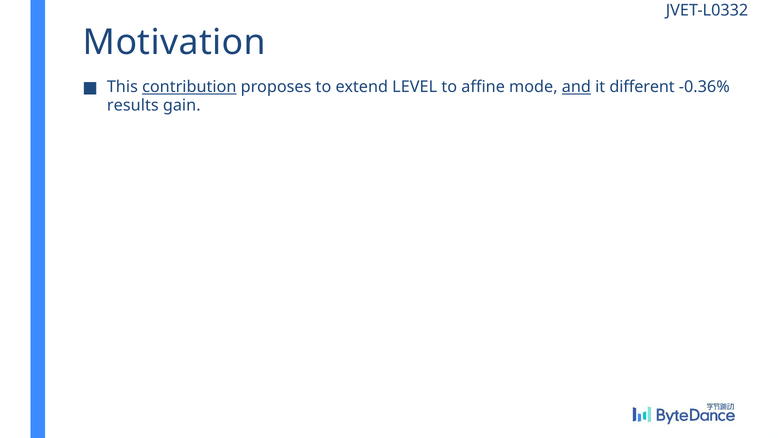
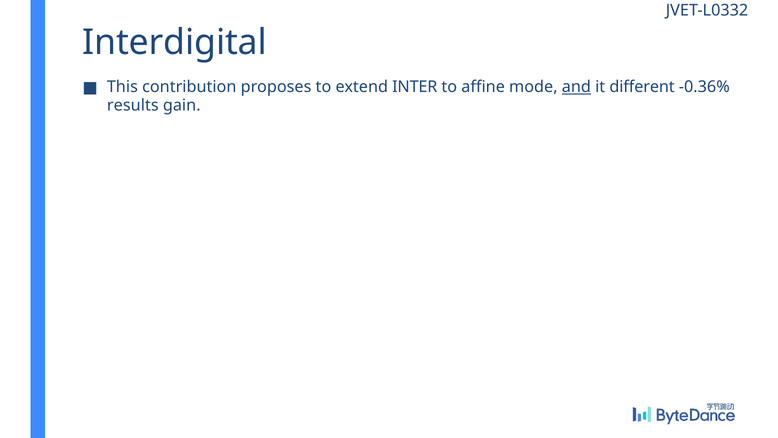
Motivation: Motivation -> Interdigital (175, 43)
contribution underline: present -> none (189, 87)
LEVEL: LEVEL -> INTER (415, 87)
